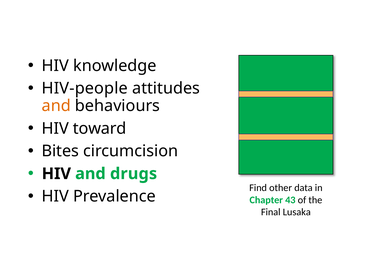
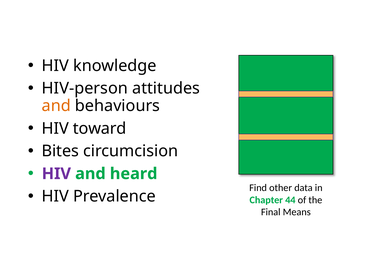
HIV-people: HIV-people -> HIV-person (85, 88)
HIV colour: black -> purple (56, 174)
drugs: drugs -> heard (134, 174)
43: 43 -> 44 (290, 200)
Lusaka: Lusaka -> Means (297, 212)
